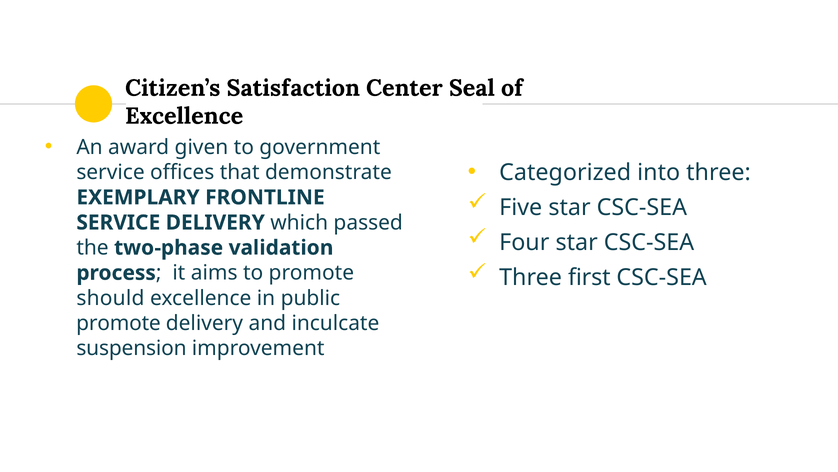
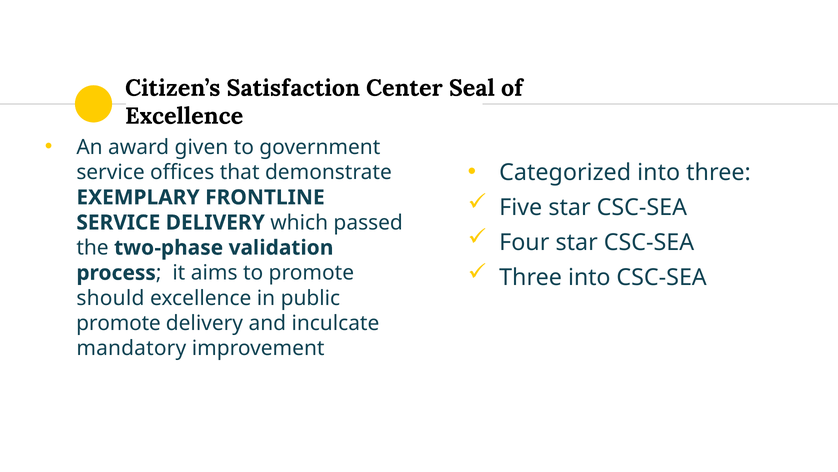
Three first: first -> into (589, 277)
suspension: suspension -> mandatory (131, 348)
